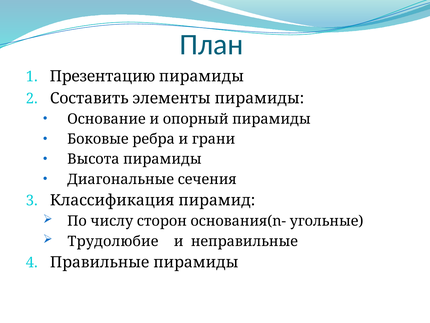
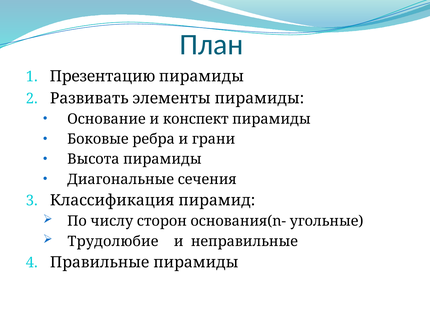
Составить: Составить -> Развивать (89, 98)
опорный: опорный -> конспект (196, 119)
